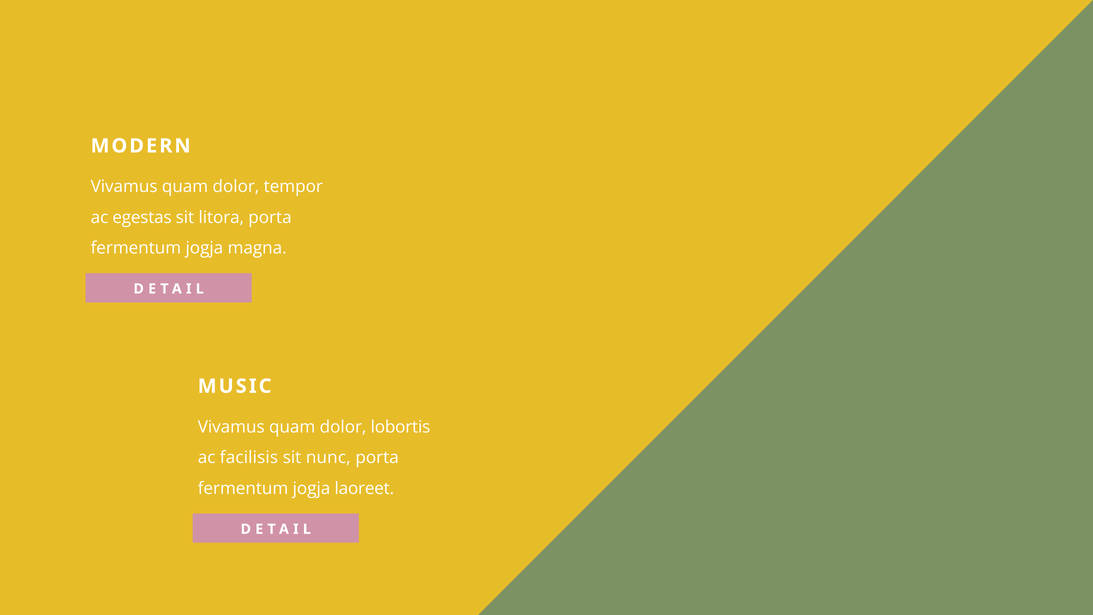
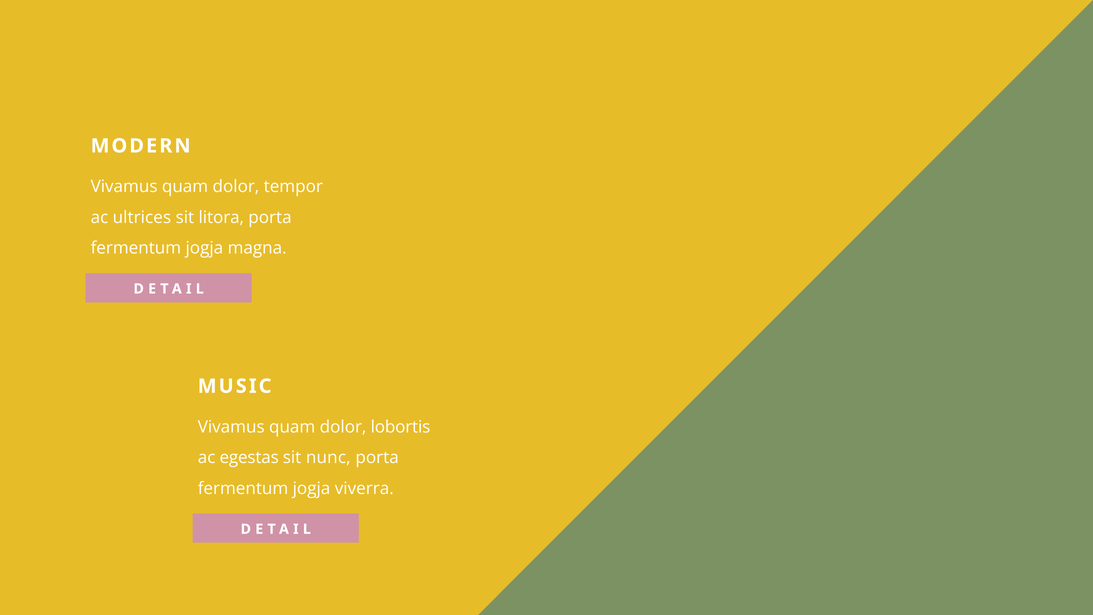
egestas: egestas -> ultrices (142, 217)
facilisis: facilisis -> egestas (249, 458)
laoreet: laoreet -> viverra (364, 488)
